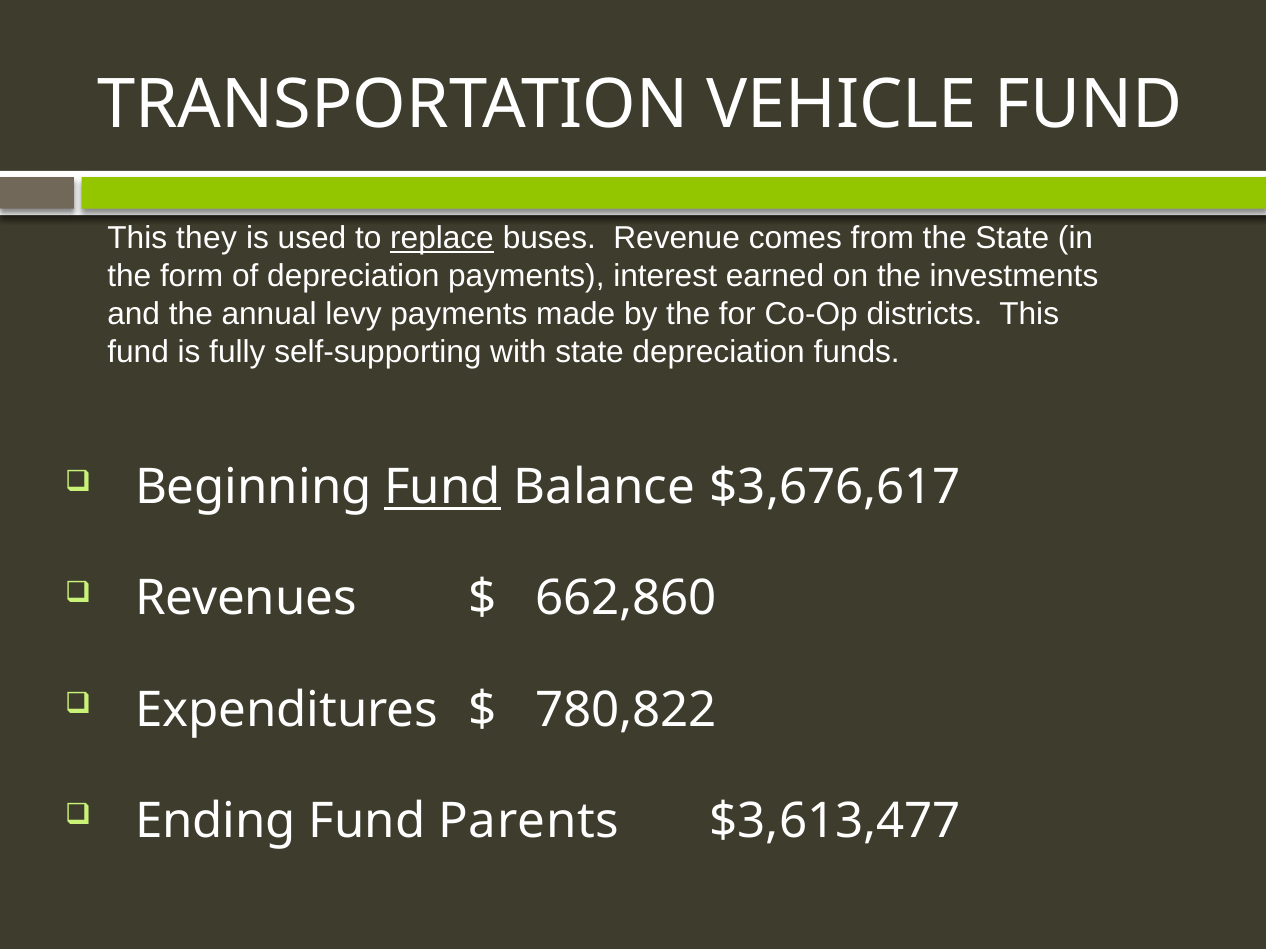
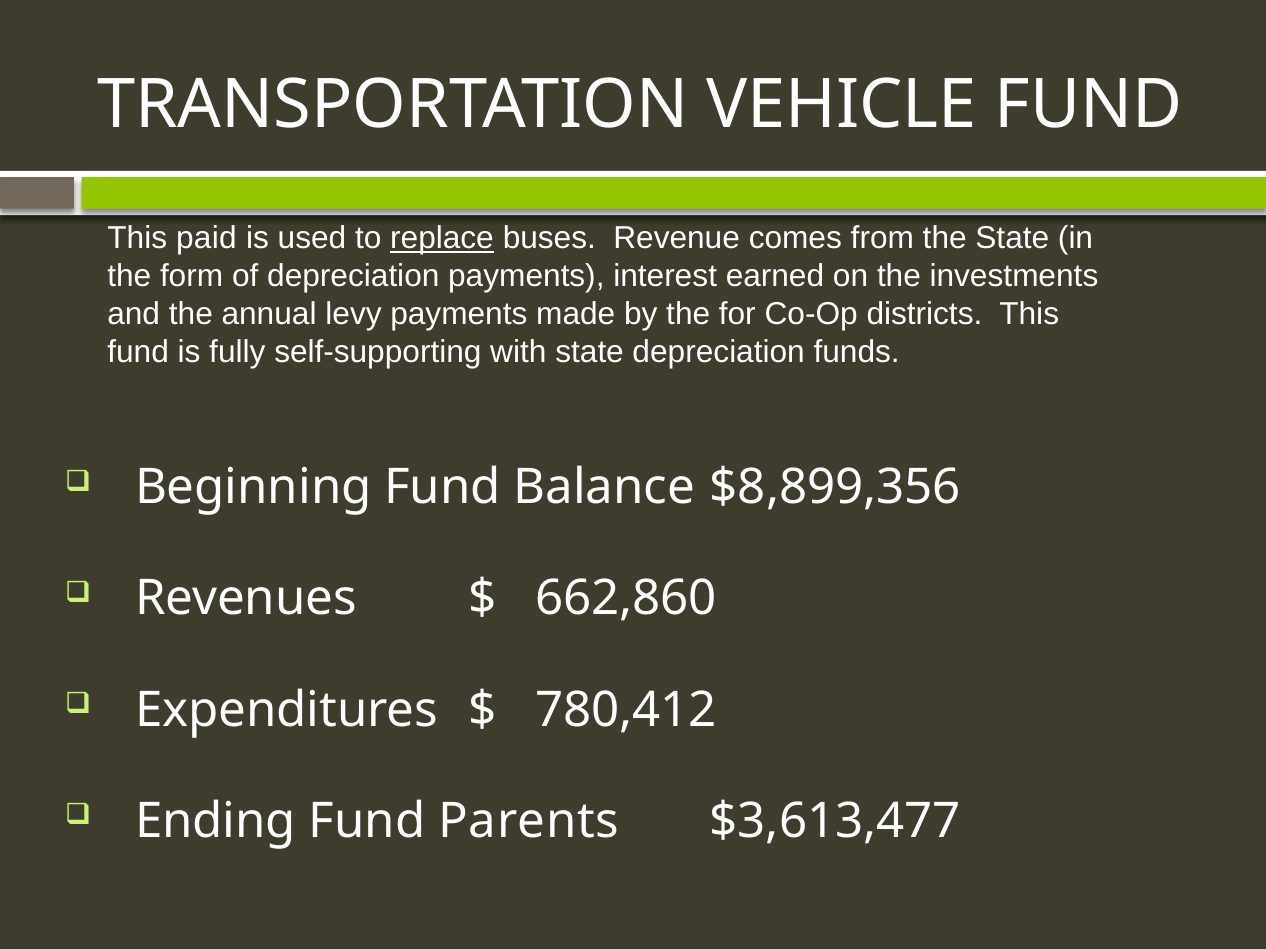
they: they -> paid (206, 238)
Fund underline: present -> none (443, 488)
$3,676,617: $3,676,617 -> $8,899,356 (835, 488)
780,822: 780,822 -> 780,412 (626, 710)
